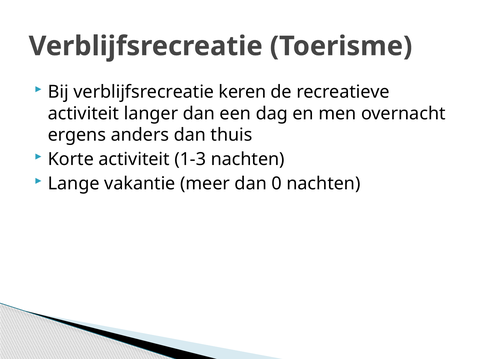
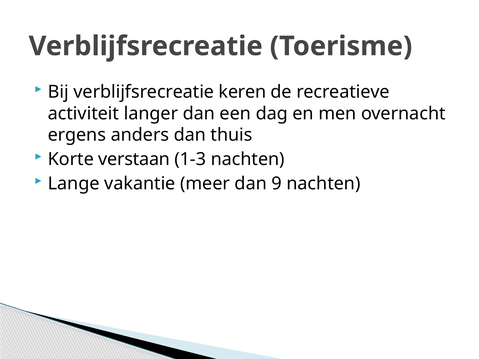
Korte activiteit: activiteit -> verstaan (134, 159)
0: 0 -> 9 (277, 184)
